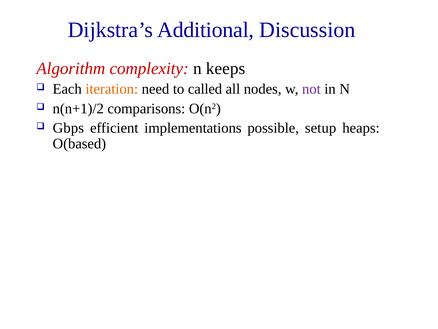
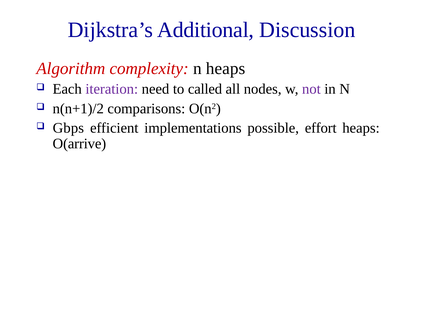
n keeps: keeps -> heaps (226, 68)
iteration colour: orange -> purple (112, 89)
setup: setup -> effort (321, 128)
O(based: O(based -> O(arrive (79, 144)
